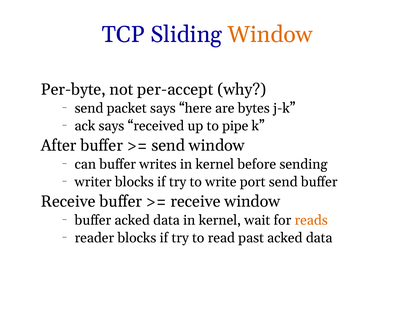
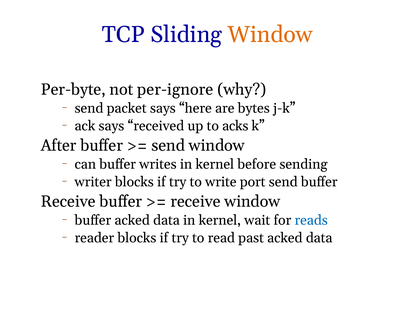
per-accept: per-accept -> per-ignore (175, 89)
pipe: pipe -> acks (235, 126)
reads colour: orange -> blue (311, 221)
